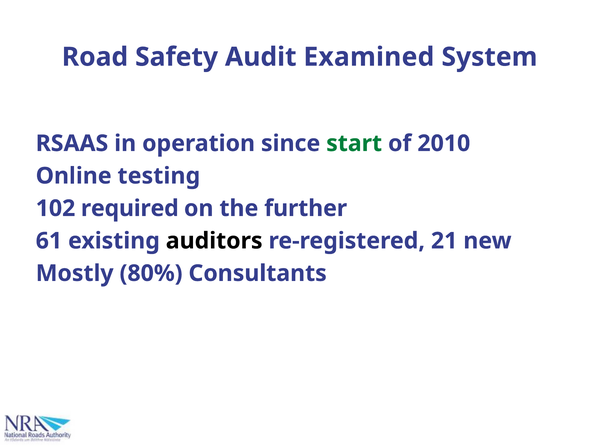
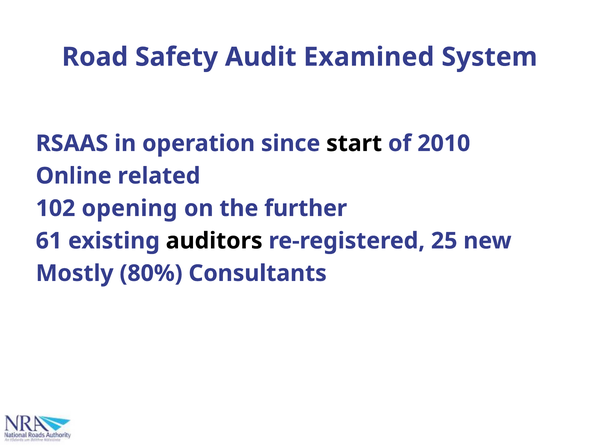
start colour: green -> black (354, 143)
testing: testing -> related (159, 176)
required: required -> opening (130, 208)
21: 21 -> 25 (444, 240)
